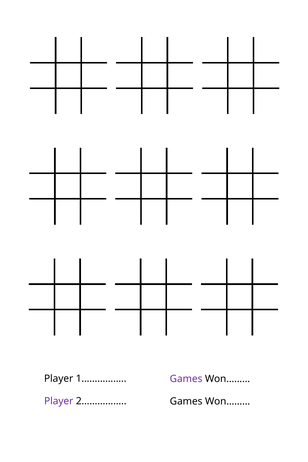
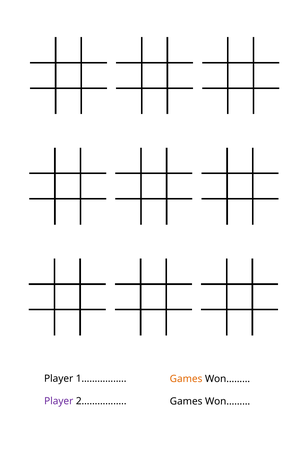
Games colour: purple -> orange (186, 379)
